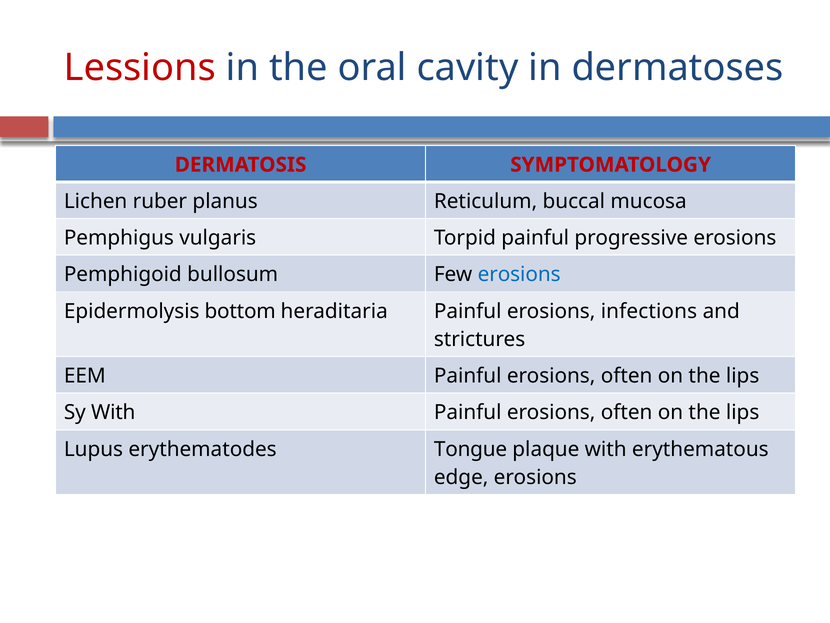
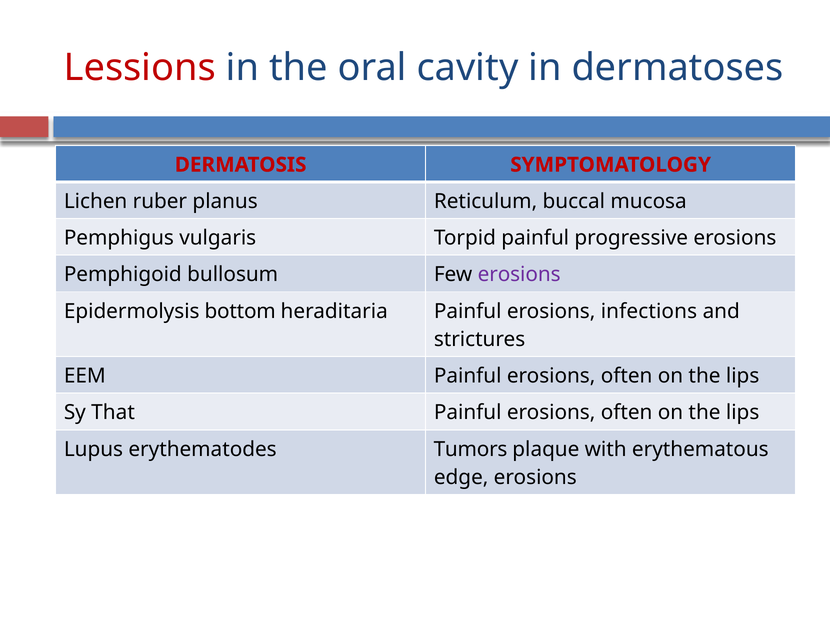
erosions colour: blue -> purple (519, 274)
Sy With: With -> That (113, 412)
Tongue: Tongue -> Tumors (471, 449)
